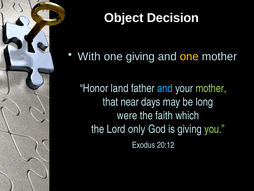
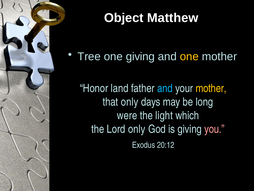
Decision: Decision -> Matthew (173, 18)
With: With -> Tree (89, 56)
mother colour: light green -> yellow (211, 88)
that near: near -> only (130, 102)
faith: faith -> light (164, 115)
you colour: light green -> pink (214, 129)
